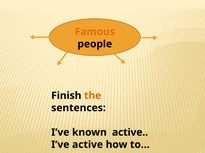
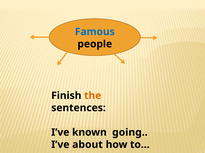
Famous colour: orange -> blue (95, 32)
known active: active -> going (130, 133)
I’ve active: active -> about (88, 145)
